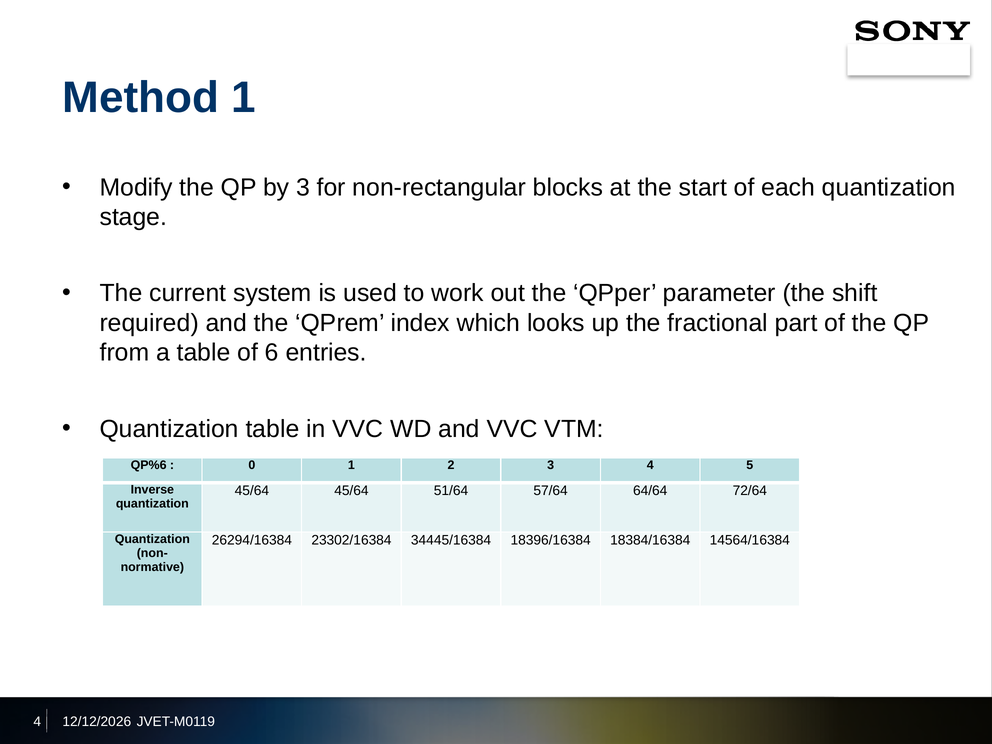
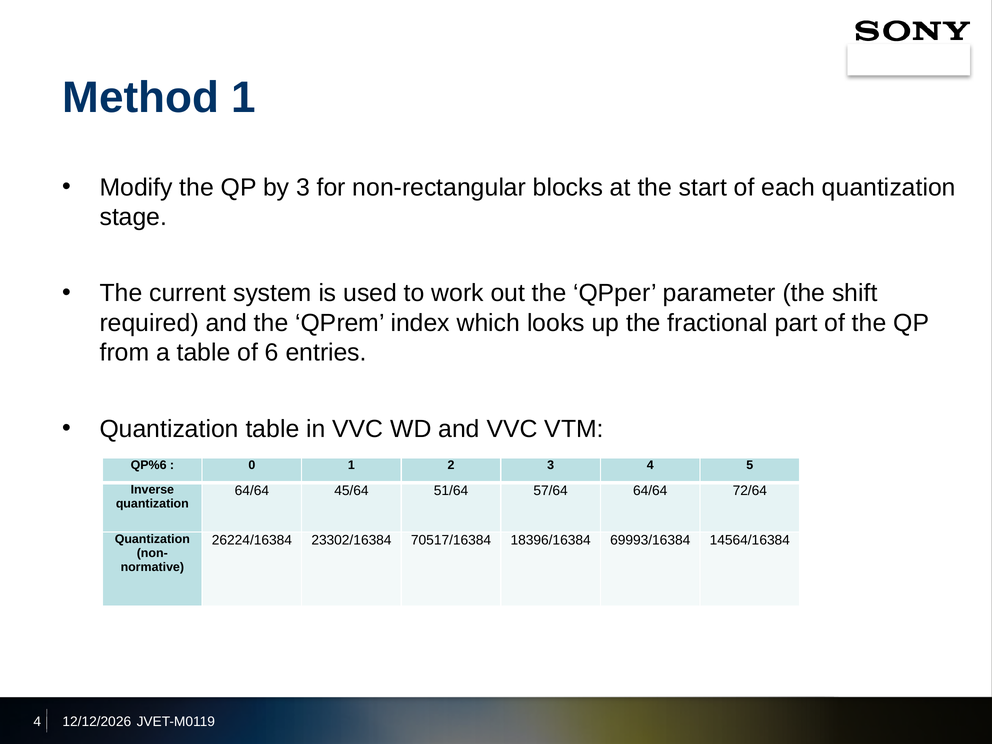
45/64: 45/64 -> 64/64 (252, 491)
26294/16384: 26294/16384 -> 26224/16384 (252, 540)
34445/16384: 34445/16384 -> 70517/16384 (451, 540)
18384/16384: 18384/16384 -> 69993/16384 (650, 540)
